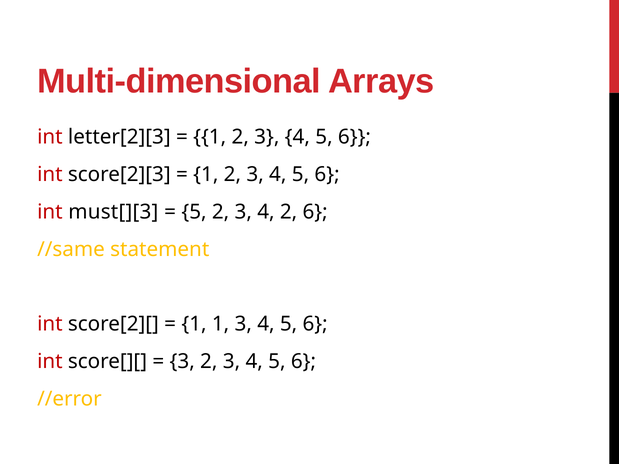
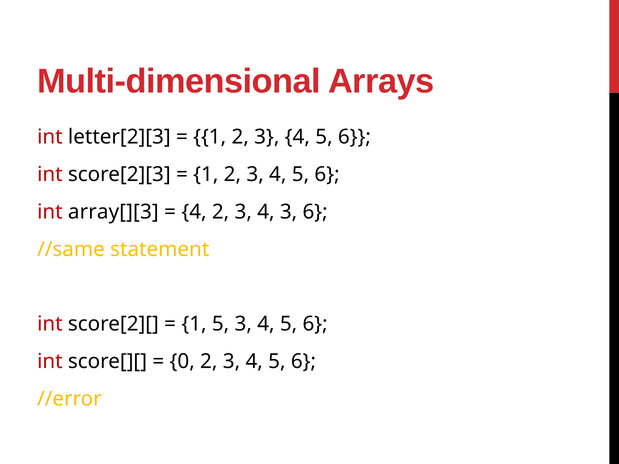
must[][3: must[][3 -> array[][3 (113, 212)
5: 5 -> 4 (194, 212)
4 2: 2 -> 3 (289, 212)
1 1: 1 -> 5 (221, 324)
3: 3 -> 0 (182, 362)
